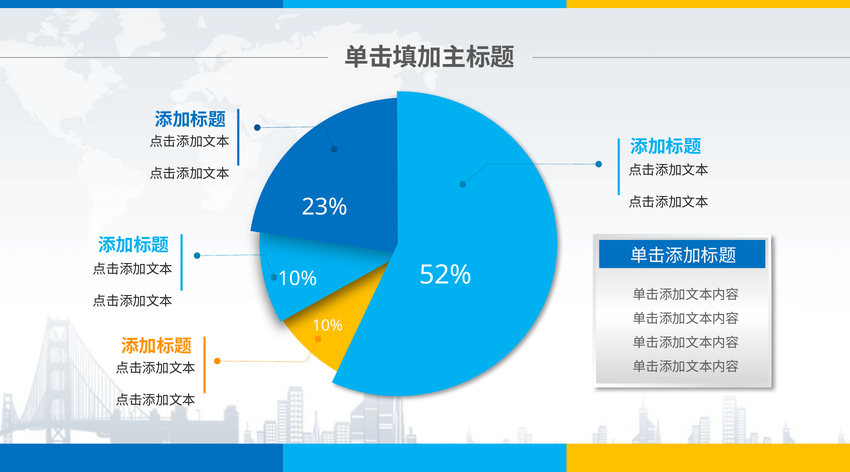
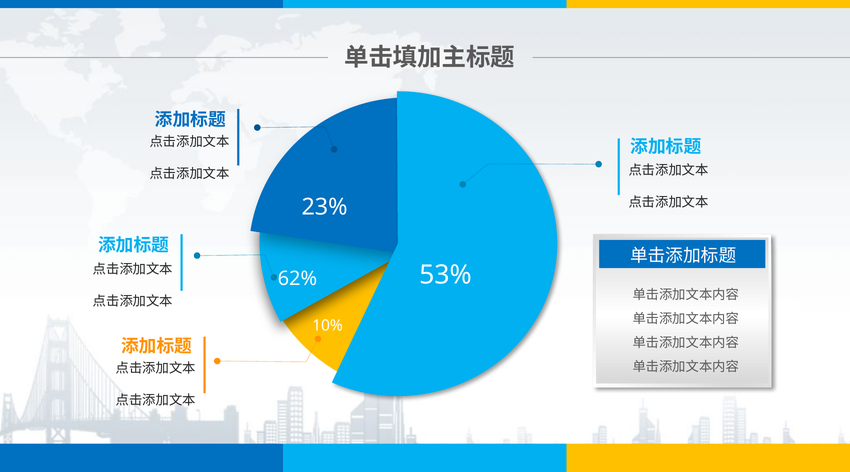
52%: 52% -> 53% (445, 275)
10%: 10% -> 62% (297, 279)
